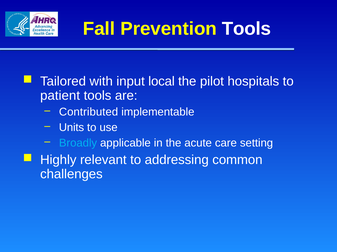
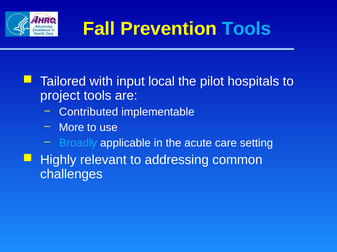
Tools colour: white -> light blue (246, 29)
patient: patient -> project (60, 96)
Units: Units -> More (72, 128)
